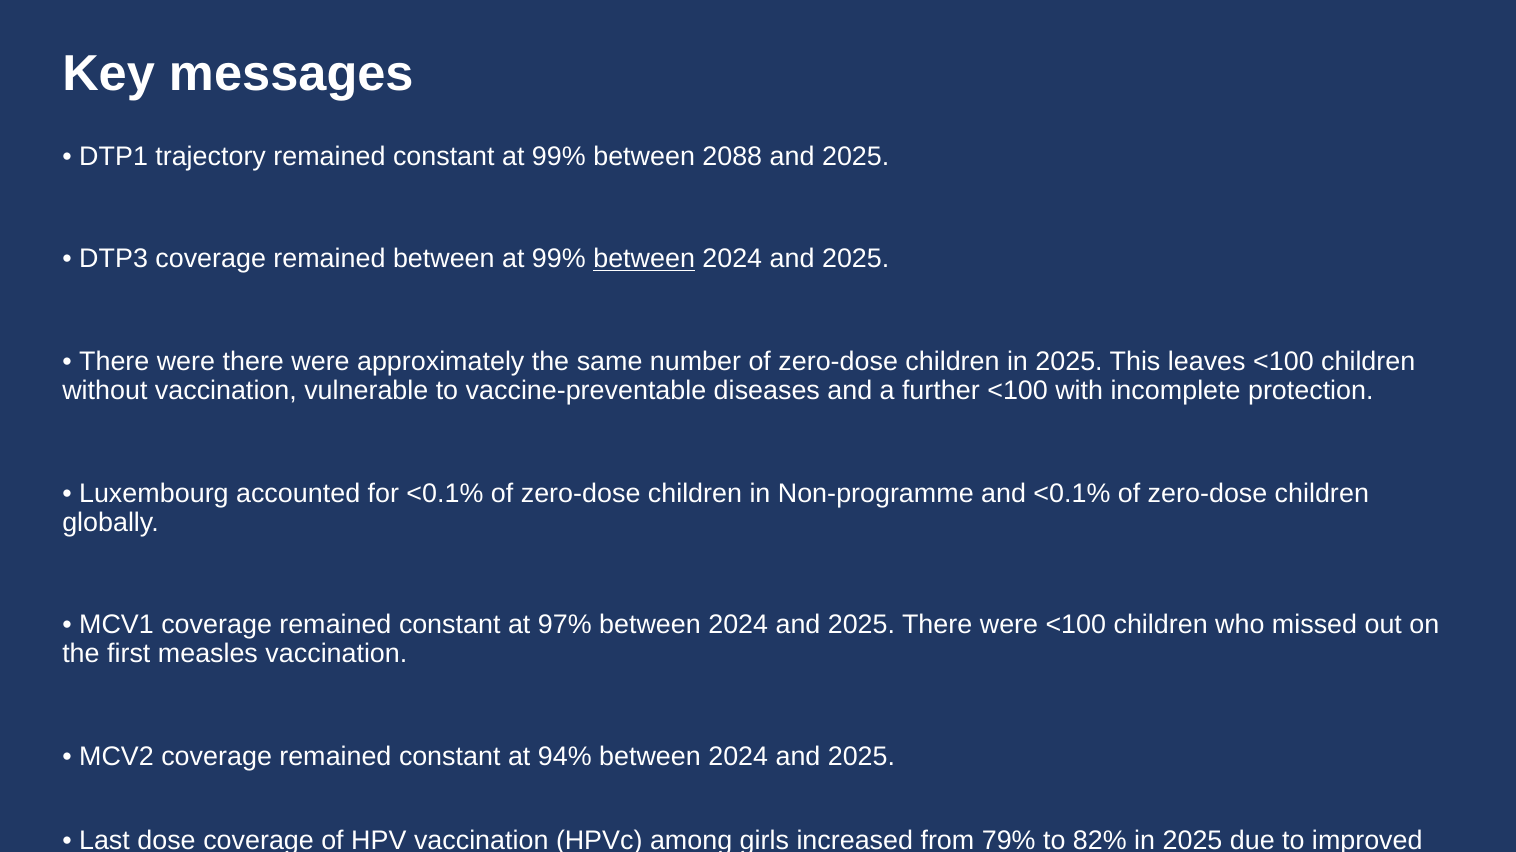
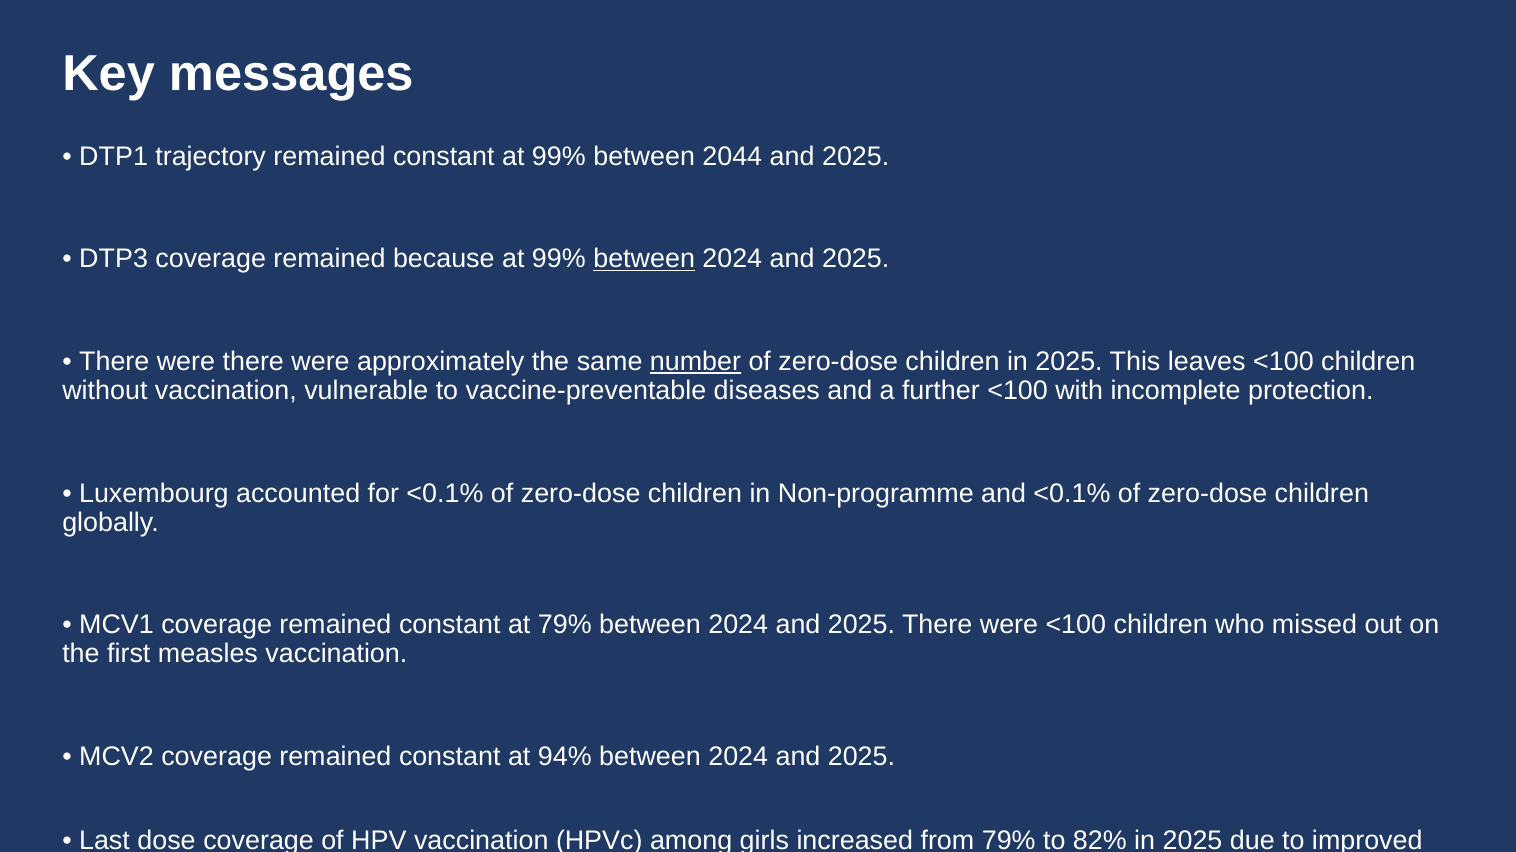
2088: 2088 -> 2044 (732, 156)
remained between: between -> because (444, 259)
number underline: none -> present (695, 362)
at 97%: 97% -> 79% (565, 625)
